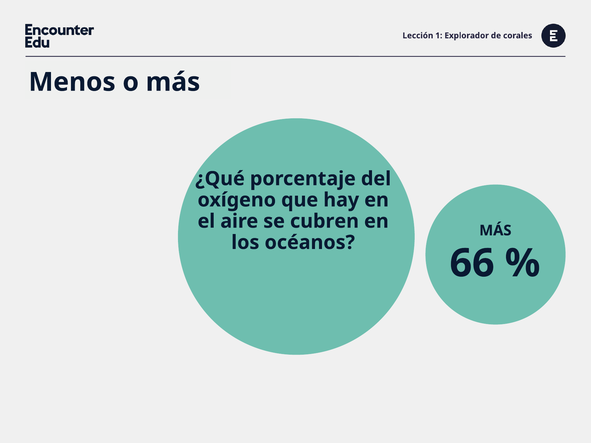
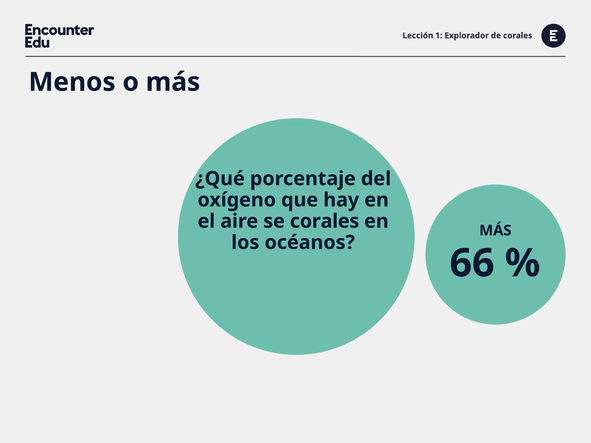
se cubren: cubren -> corales (325, 221)
